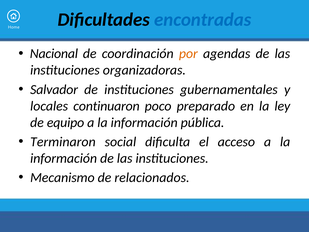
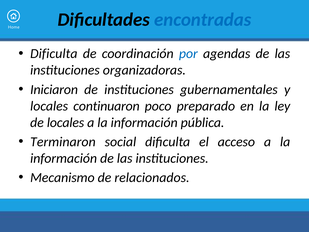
Nacional: Nacional -> Dificulta (54, 54)
por colour: orange -> blue (188, 54)
Salvador: Salvador -> Iniciaron (54, 89)
de equipo: equipo -> locales (66, 122)
